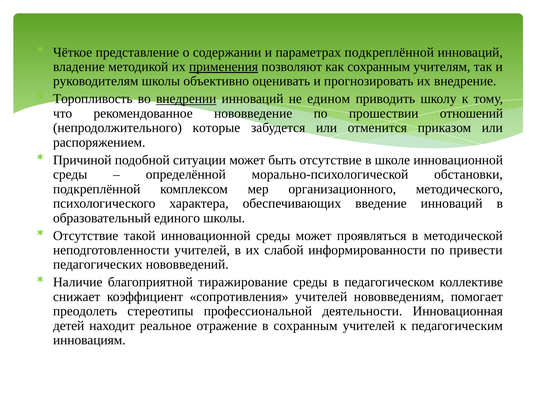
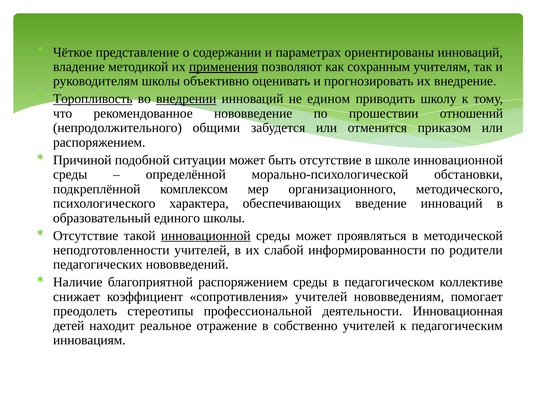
параметрах подкреплённой: подкреплённой -> ориентированы (389, 52)
Торопливость underline: none -> present (93, 99)
которые: которые -> общими (216, 128)
инновационной underline: none -> present (206, 236)
привести: привести -> родители (476, 250)
благоприятной тиражирование: тиражирование -> распоряжением (243, 282)
в сохранным: сохранным -> собственно (306, 326)
